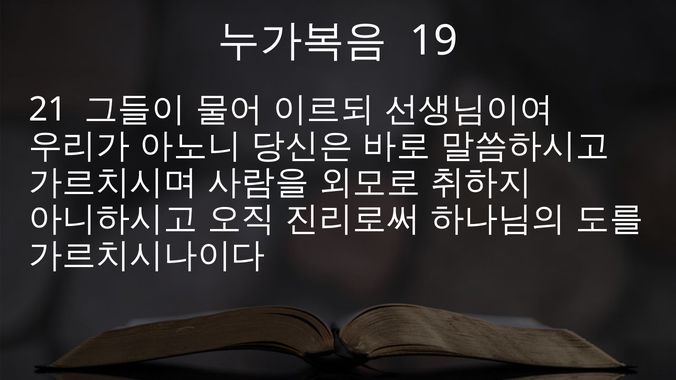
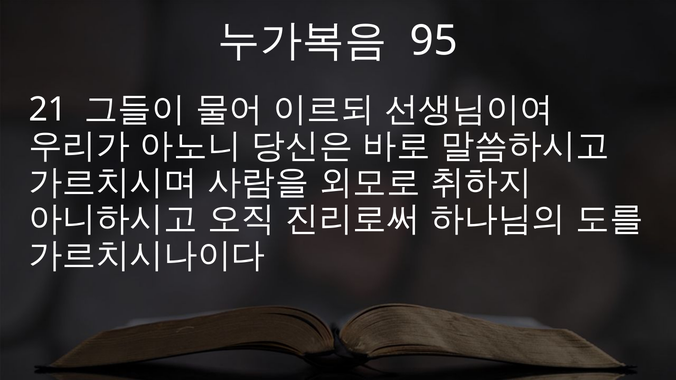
19: 19 -> 95 (434, 41)
